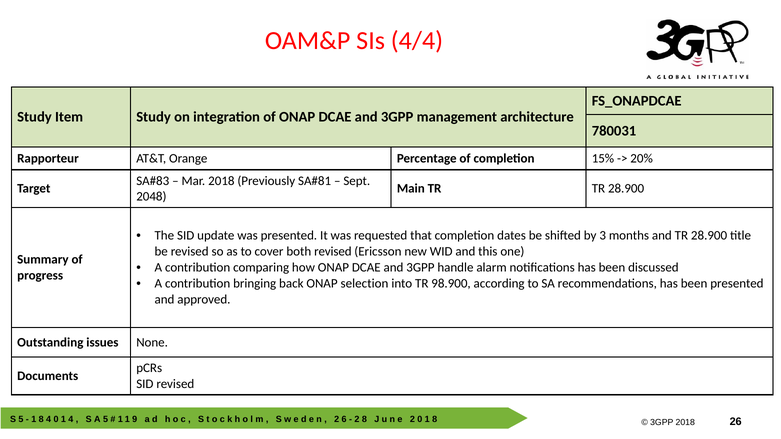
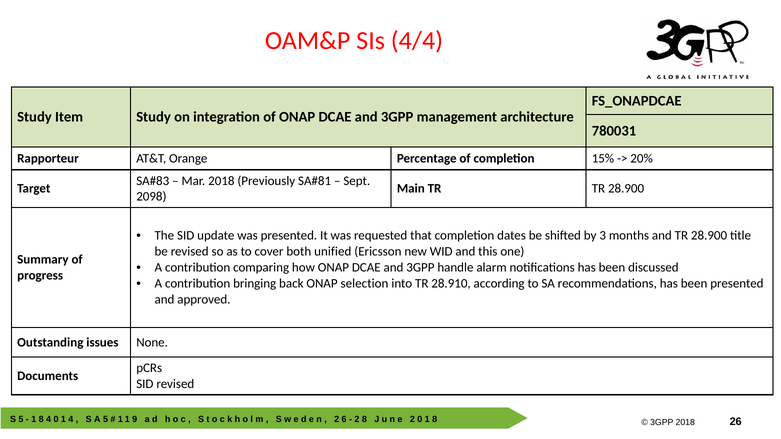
2048: 2048 -> 2098 (151, 197)
both revised: revised -> unified (333, 252)
98.900: 98.900 -> 28.910 (451, 284)
